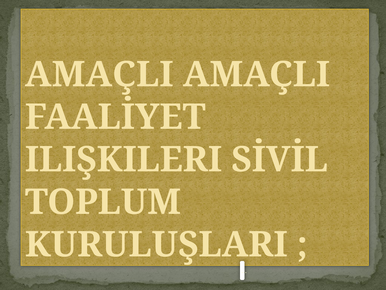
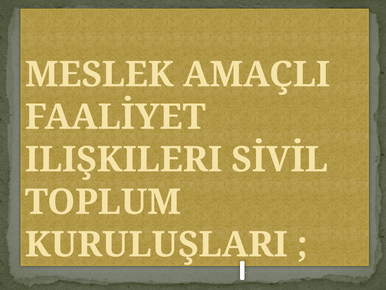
AMAÇLI: AMAÇLI -> MESLEK (99, 74)
